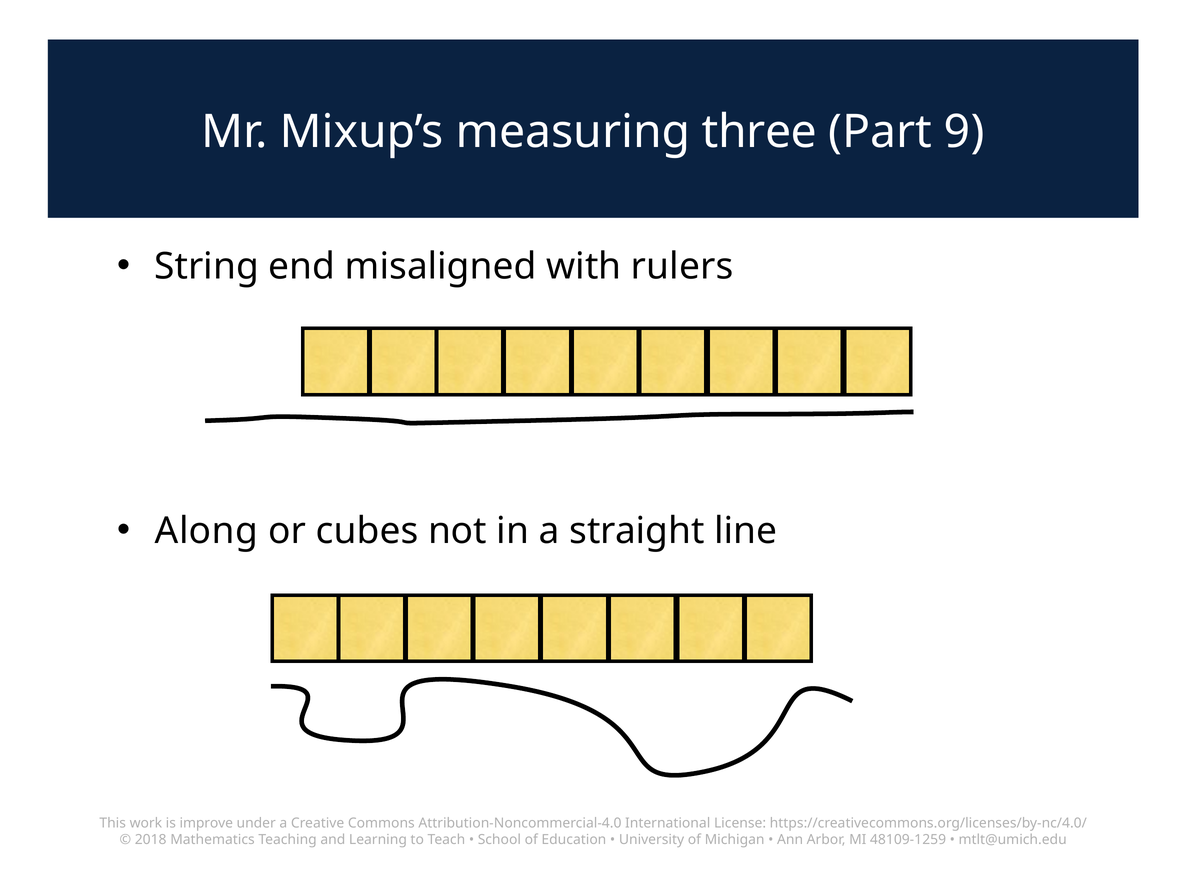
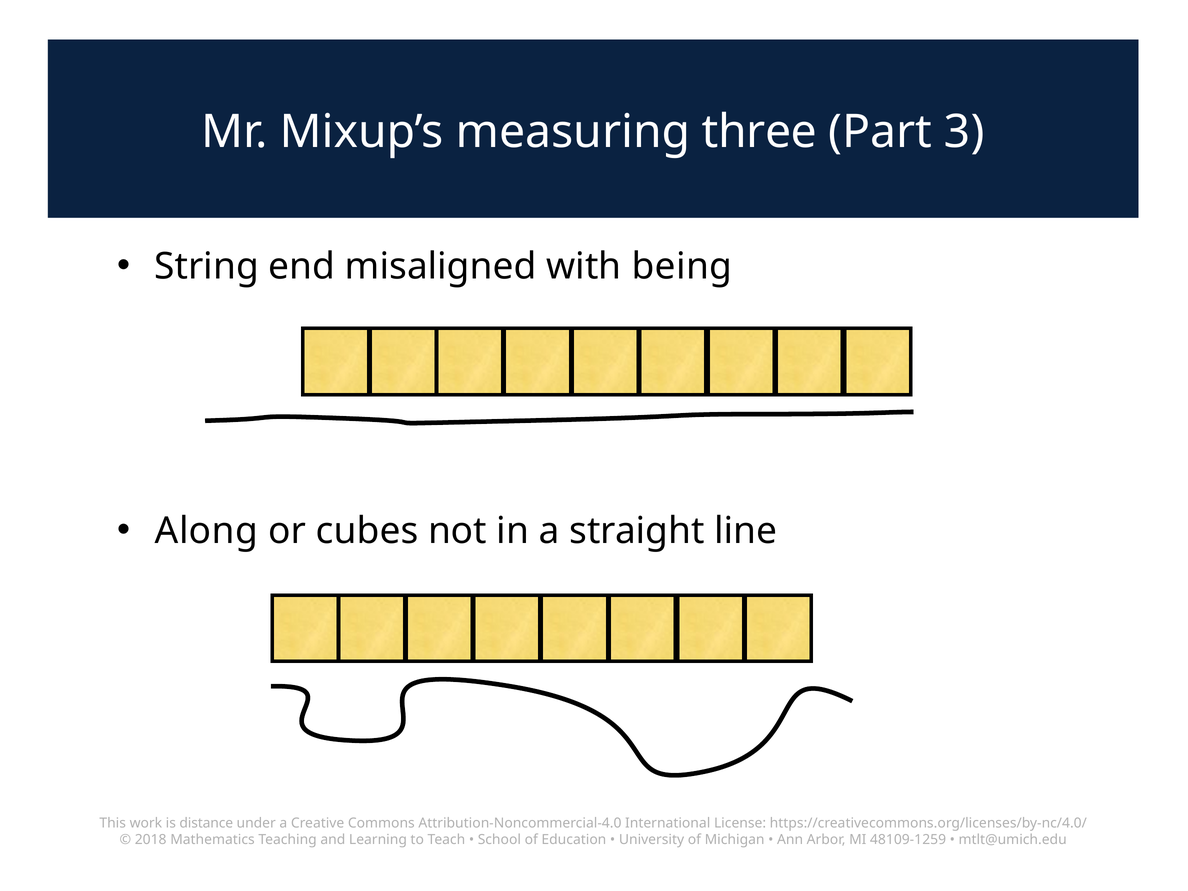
9: 9 -> 3 (964, 132)
rulers: rulers -> being (682, 267)
improve: improve -> distance (206, 824)
